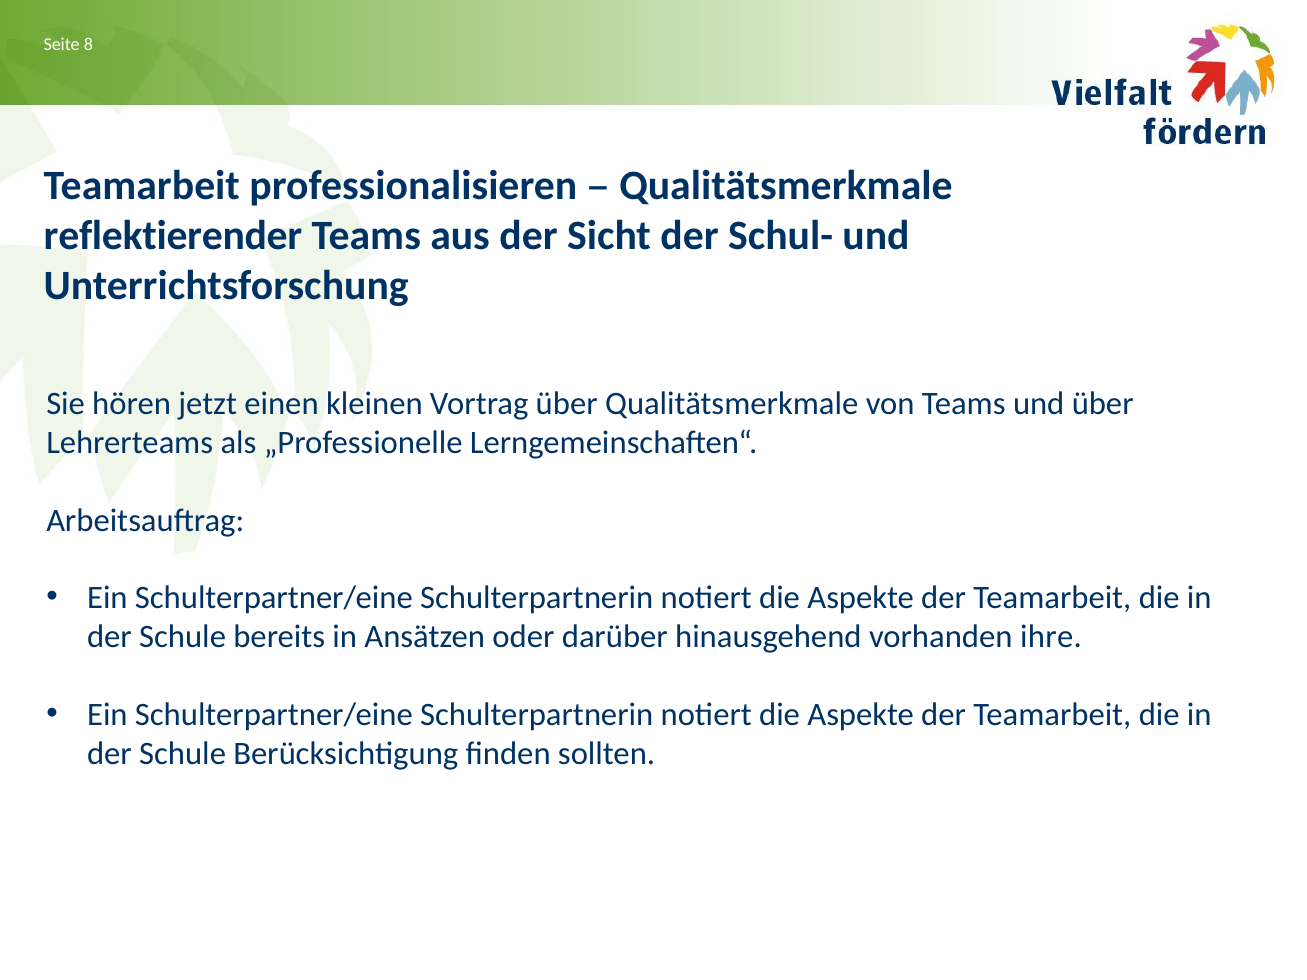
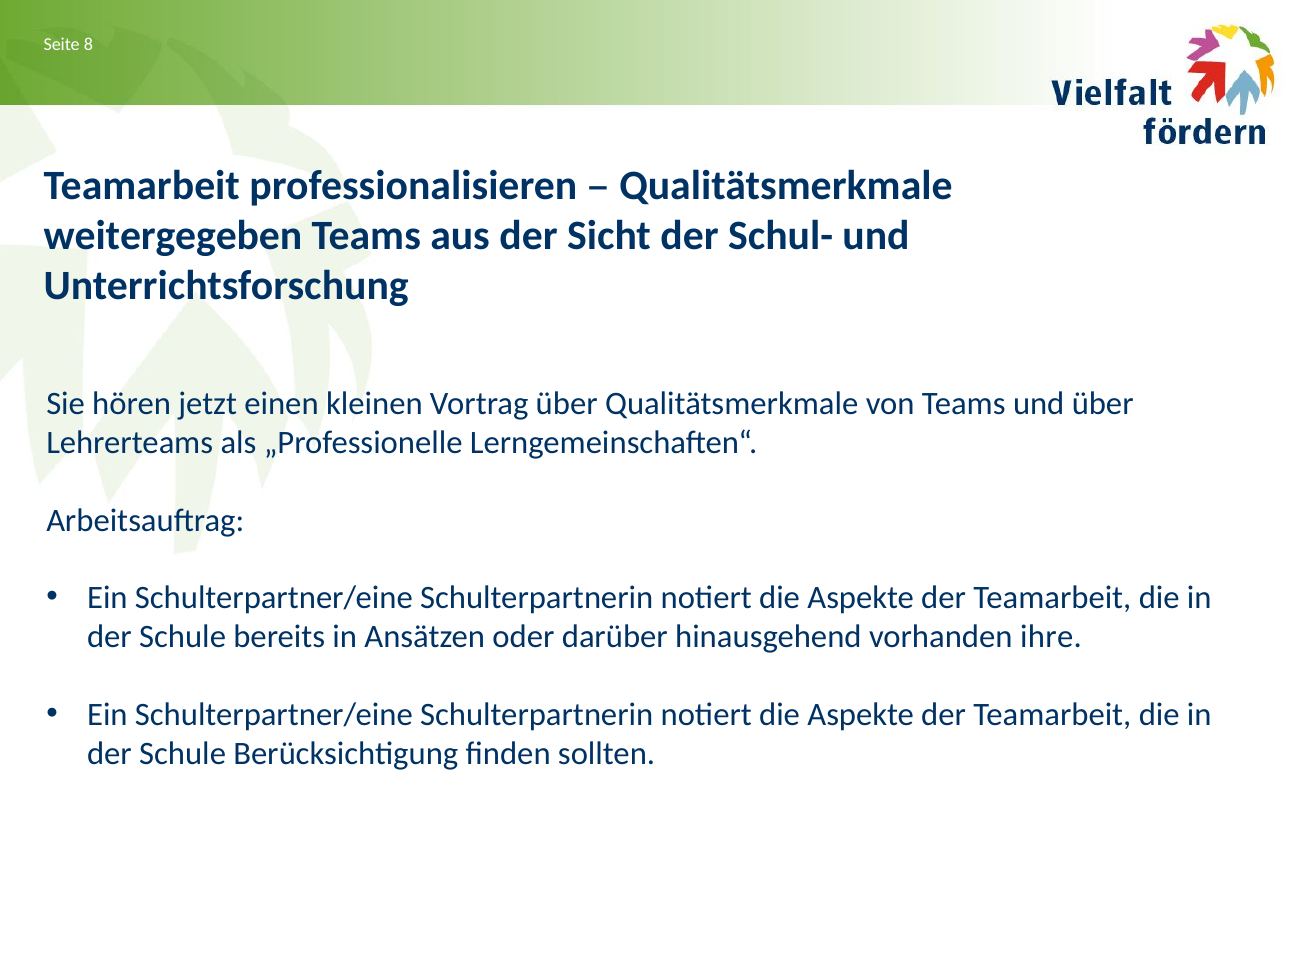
reflektierender: reflektierender -> weitergegeben (173, 236)
